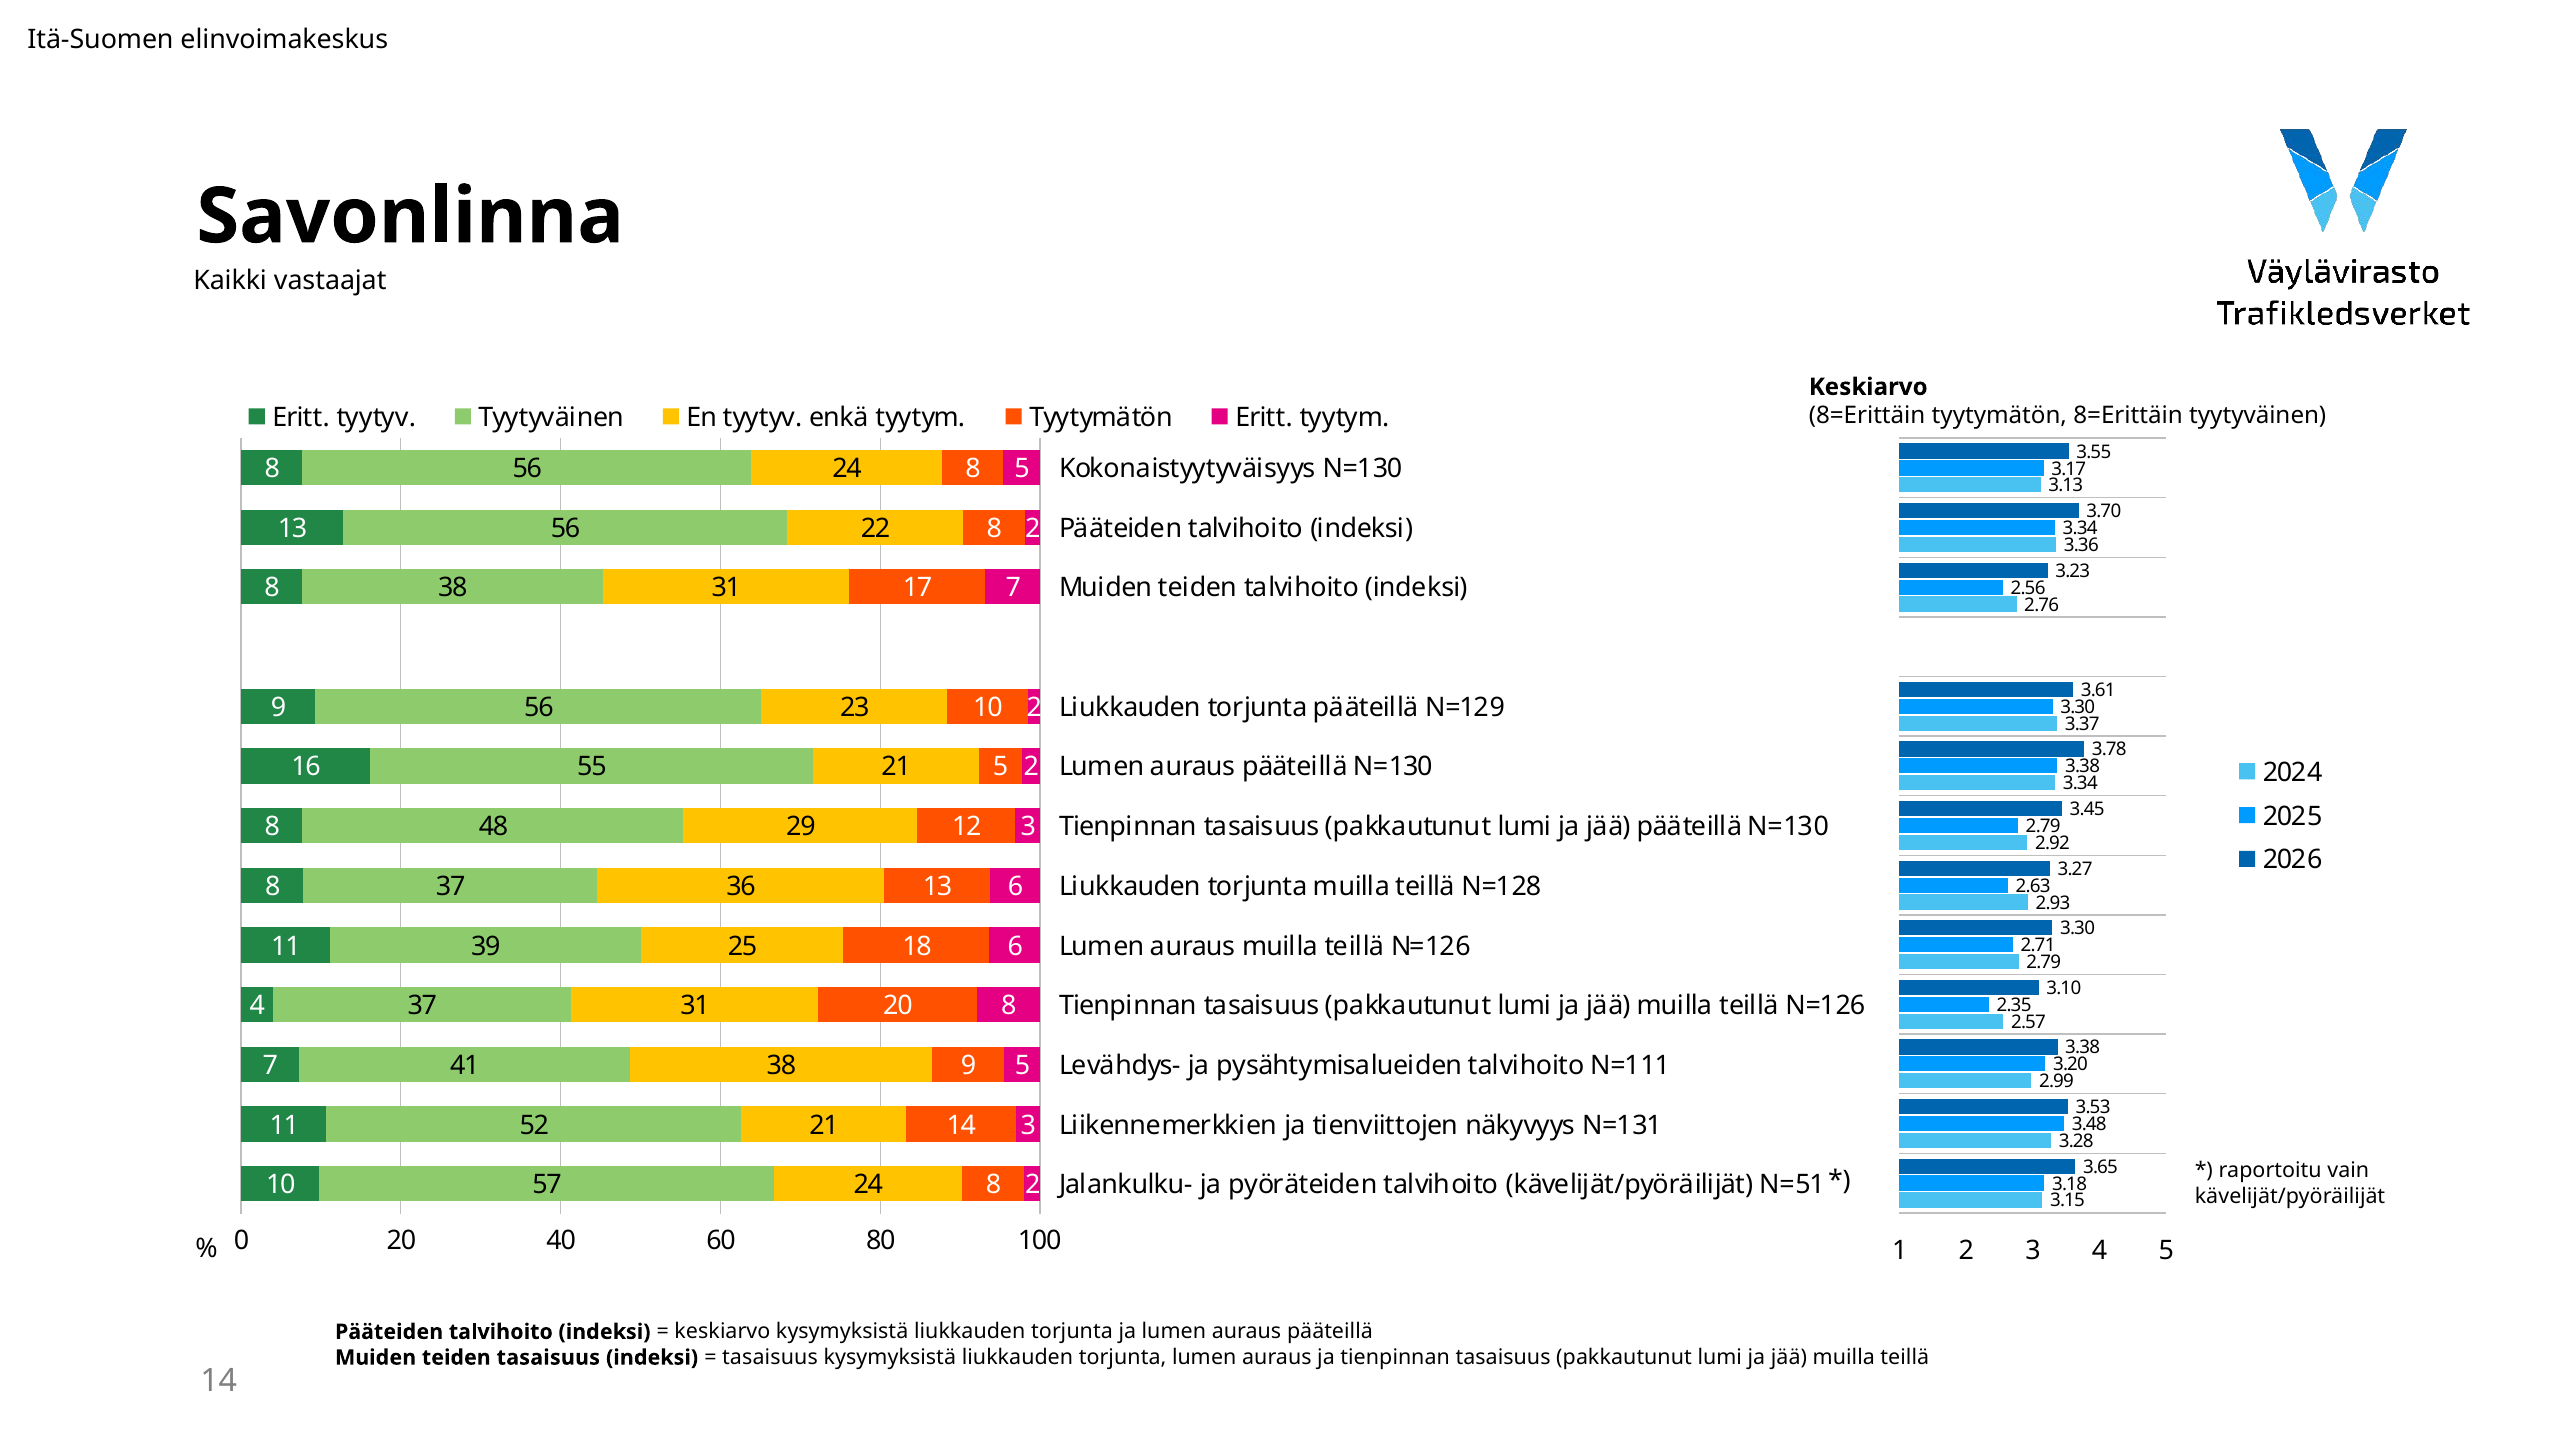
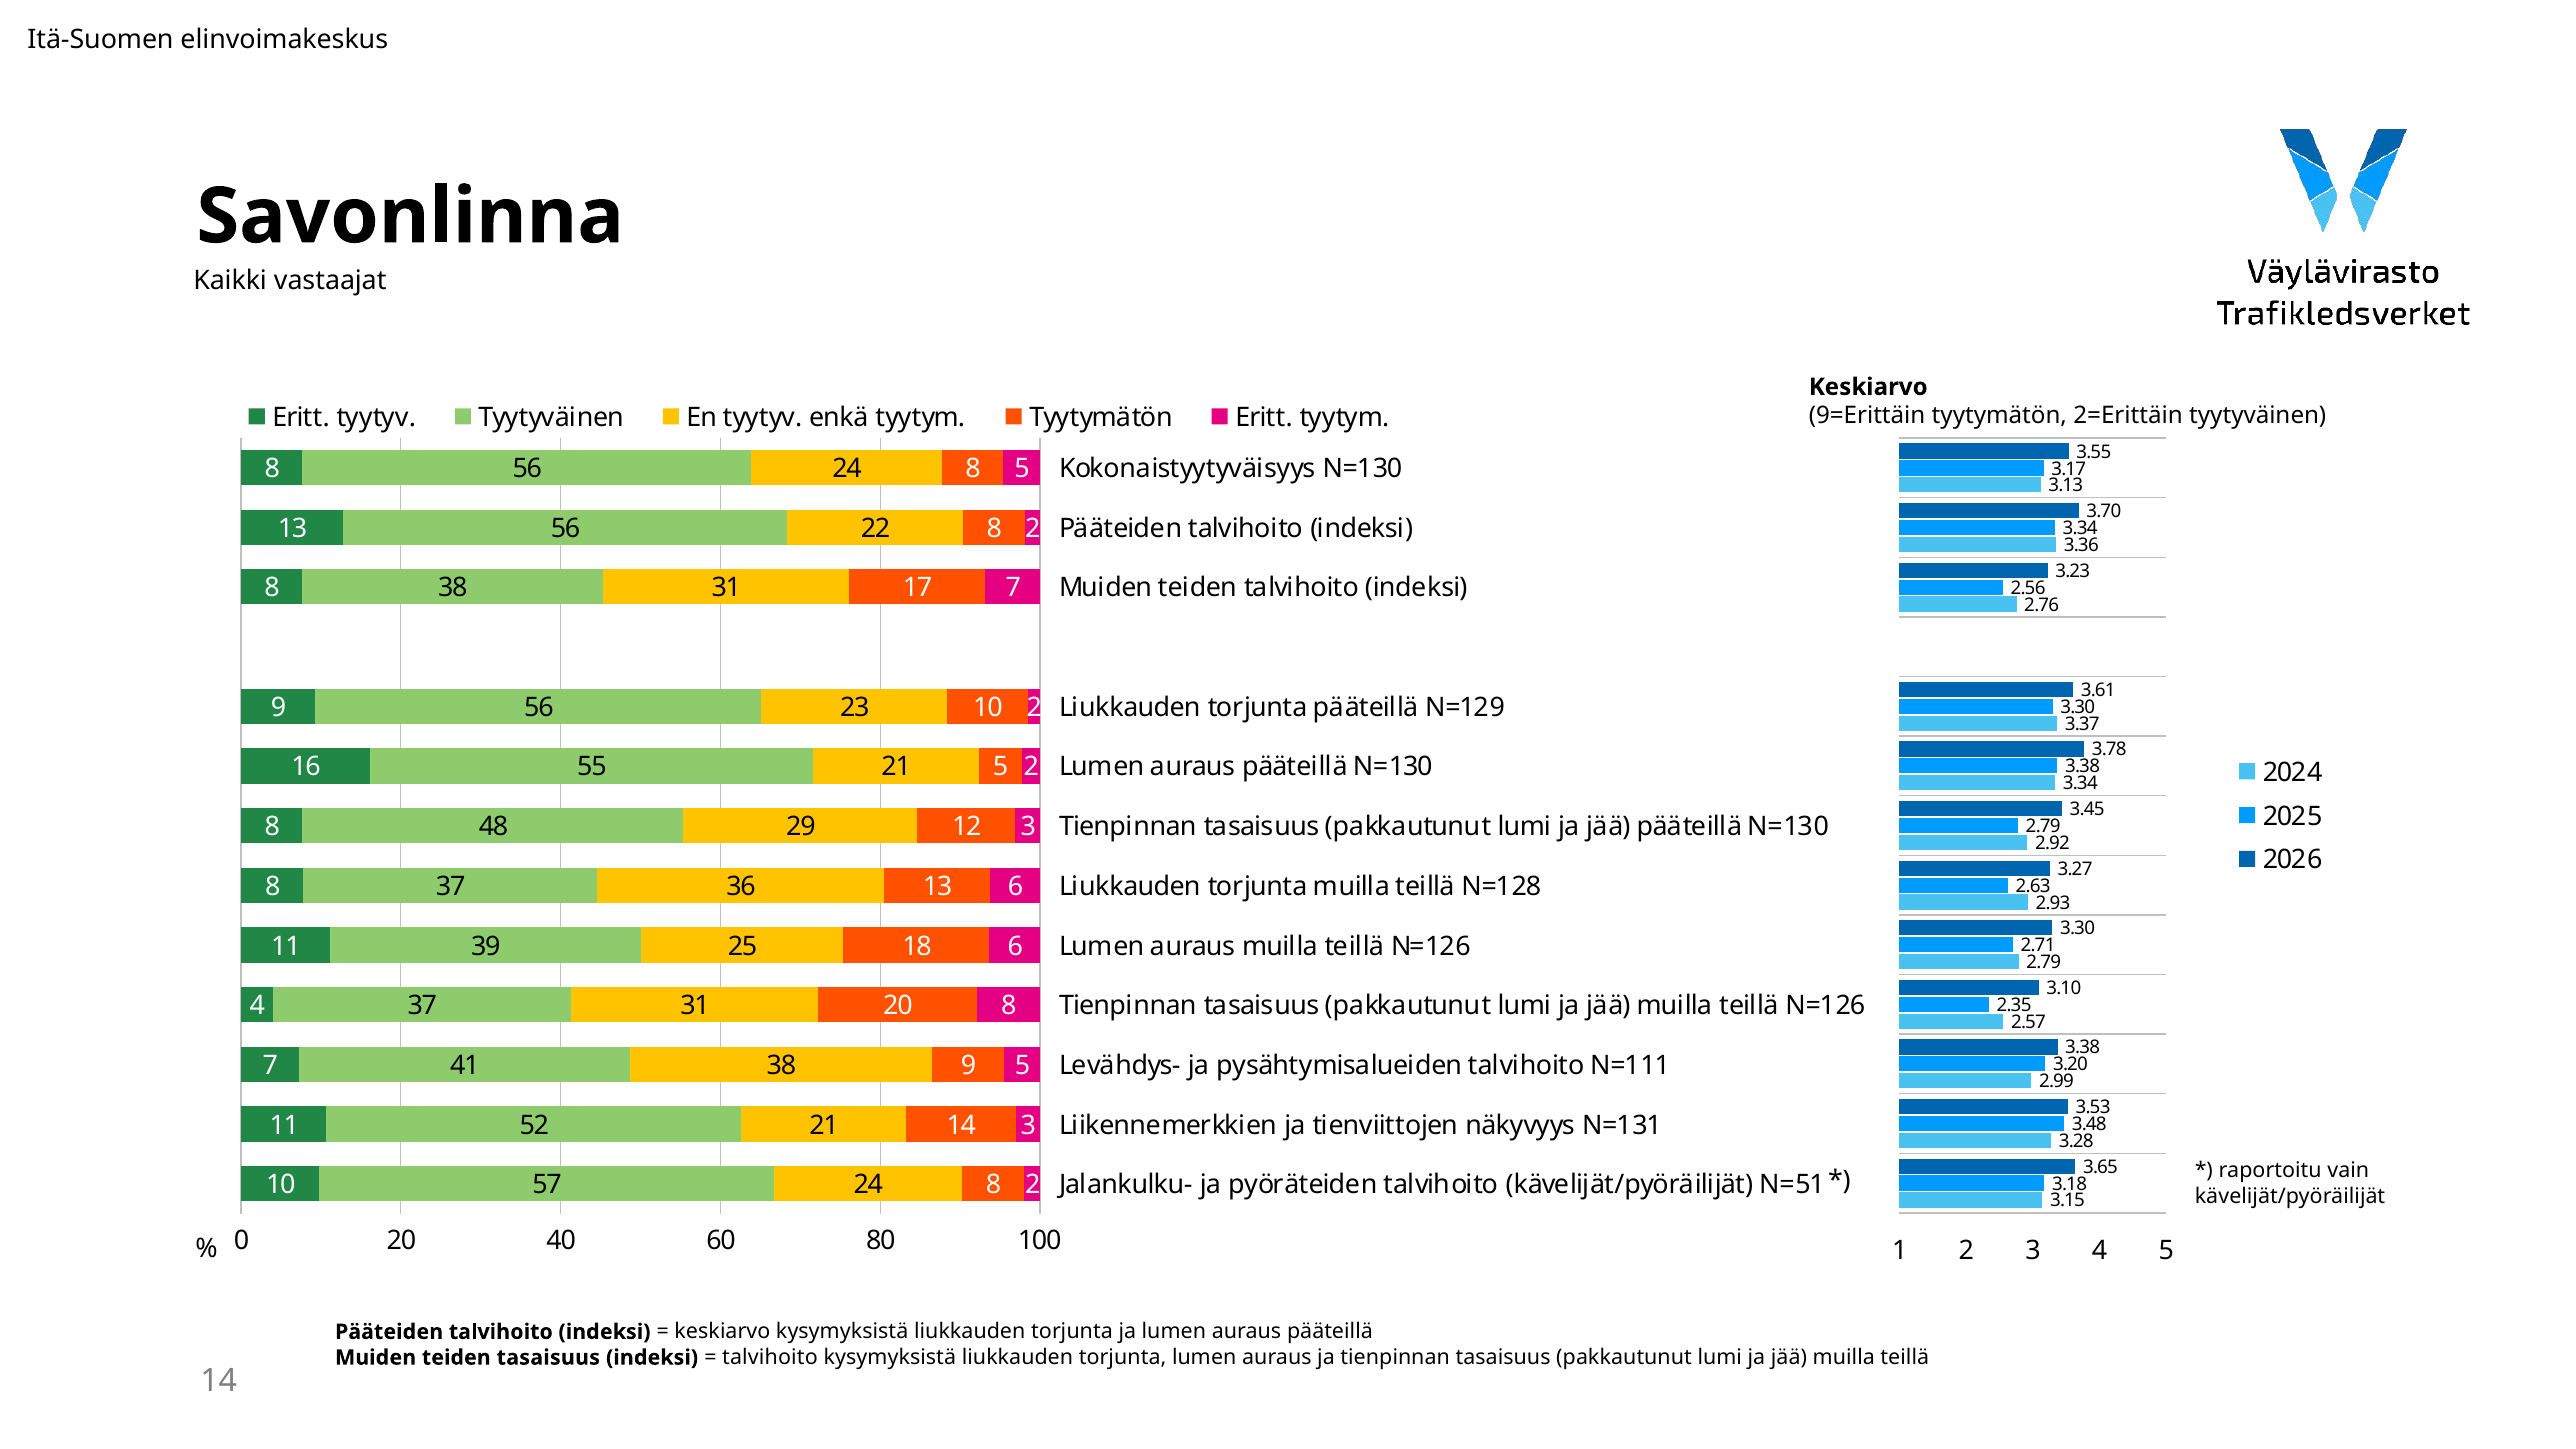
8=Erittäin: 8=Erittäin -> 9=Erittäin (1867, 416)
tyytymätön 8=Erittäin: 8=Erittäin -> 2=Erittäin (2128, 416)
tasaisuus: tasaisuus -> talvihoito (770, 1358)
